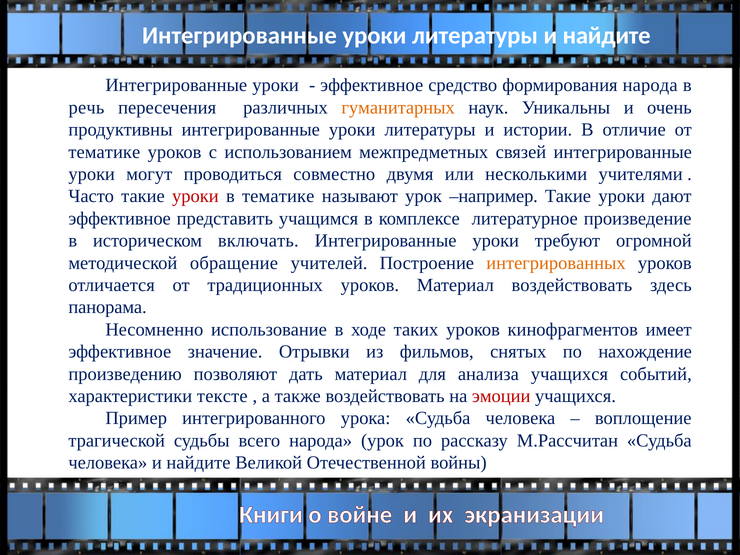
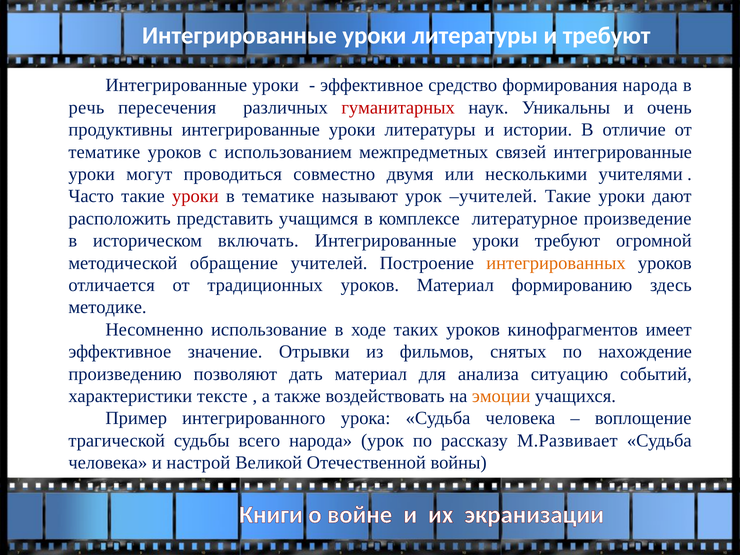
литературы и найдите: найдите -> требуют (607, 35)
гуманитарных colour: orange -> red (398, 108)
урок например: например -> учителей (493, 196)
эффективное: эффективное -> расположить (120, 219)
Материал воздействовать: воздействовать -> формированию (572, 285)
панорама: панорама -> методике (108, 307)
анализа учащихся: учащихся -> ситуацию (569, 374)
эмоции colour: red -> orange (501, 396)
М.Рассчитан: М.Рассчитан -> М.Развивает (567, 441)
человека и найдите: найдите -> настрой (198, 463)
